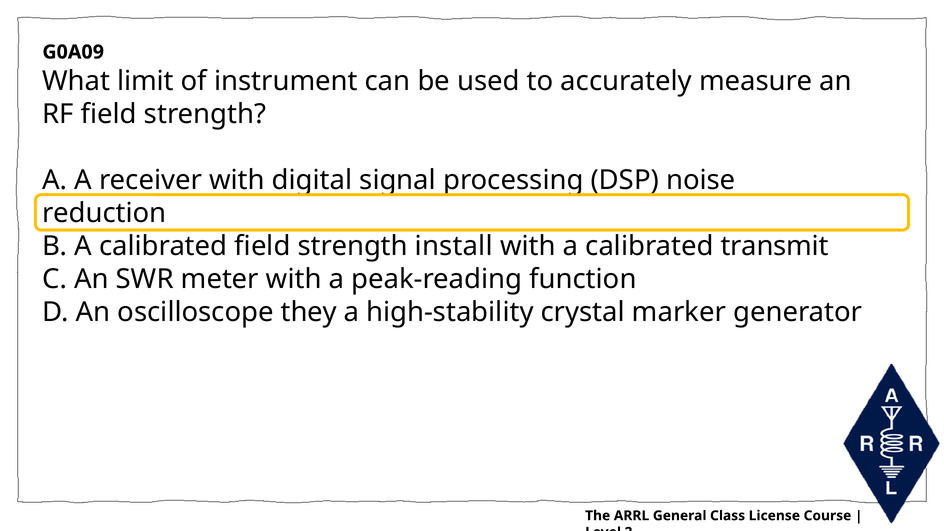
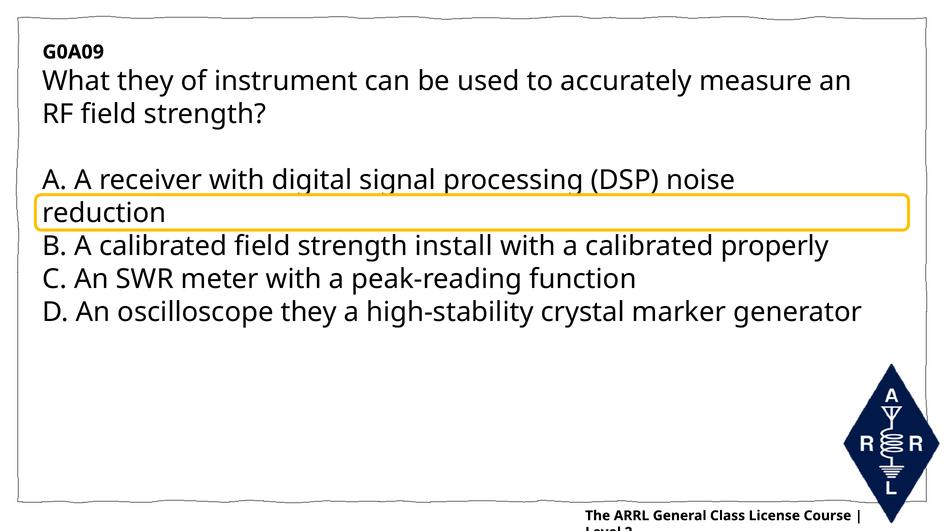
What limit: limit -> they (146, 81)
transmit: transmit -> properly (775, 246)
